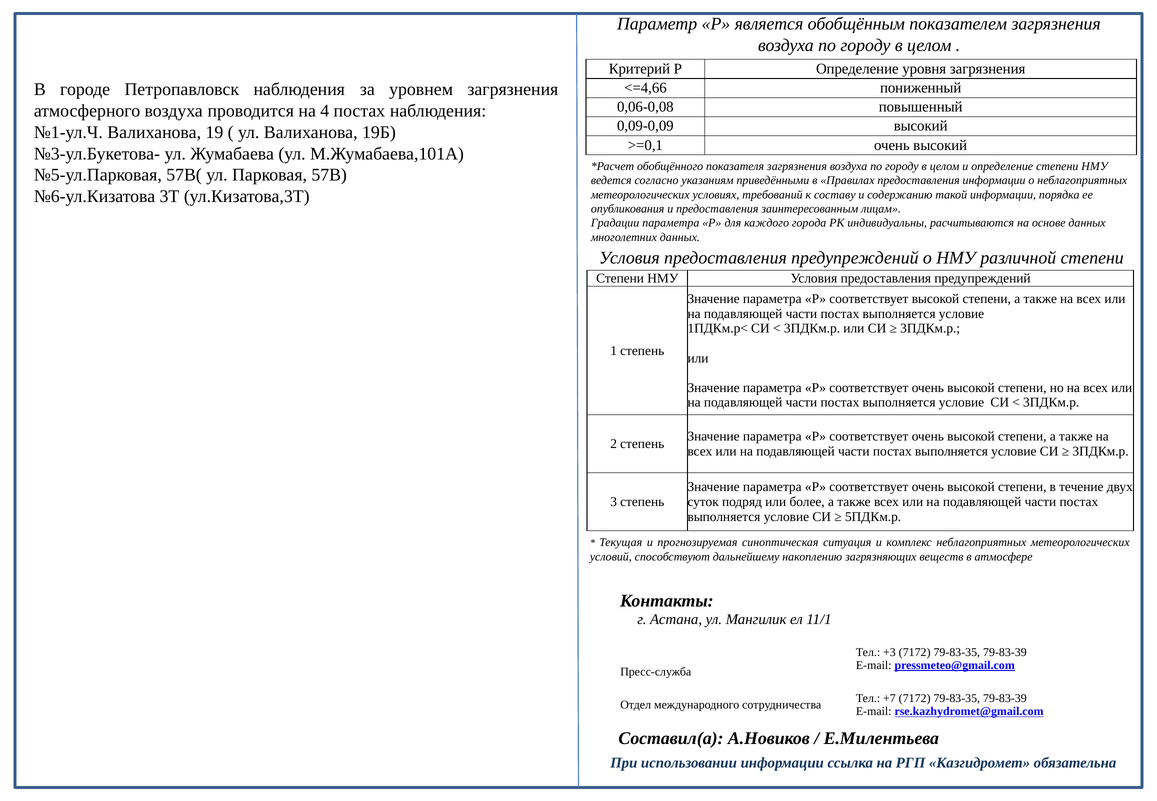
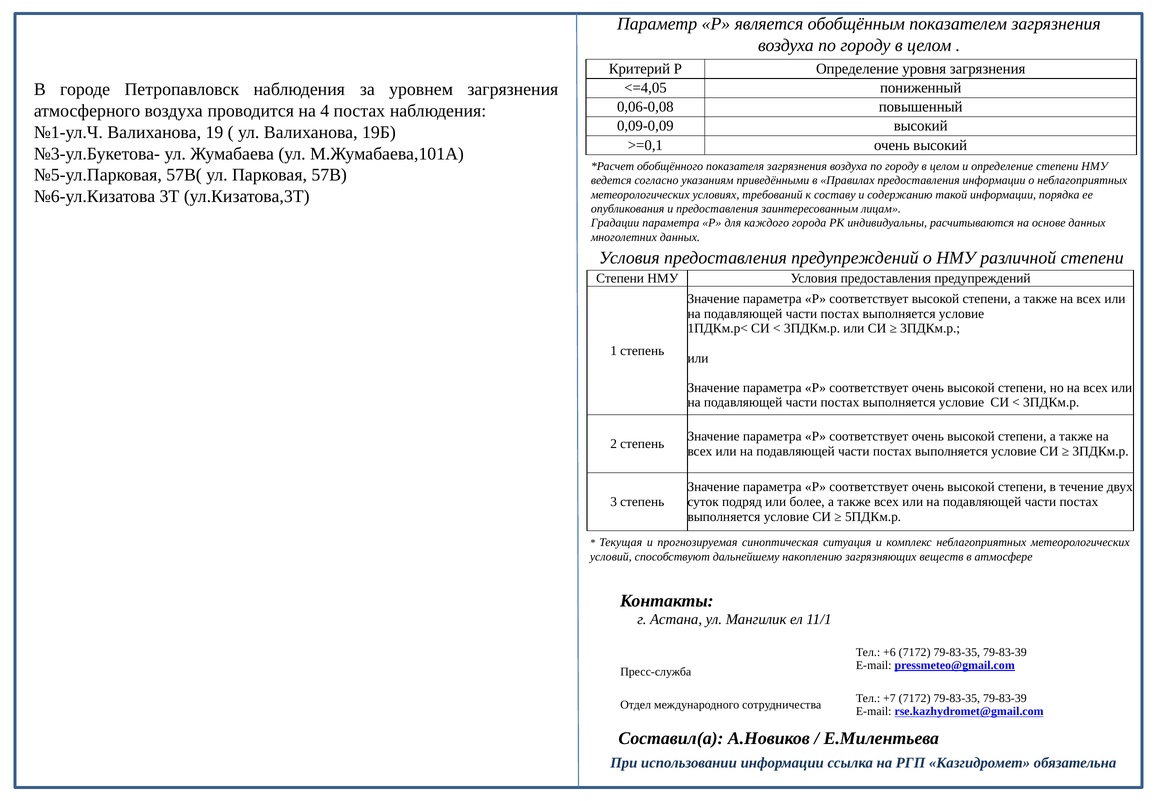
<=4,66: <=4,66 -> <=4,05 (645, 88)
+3: +3 -> +6 (889, 652)
